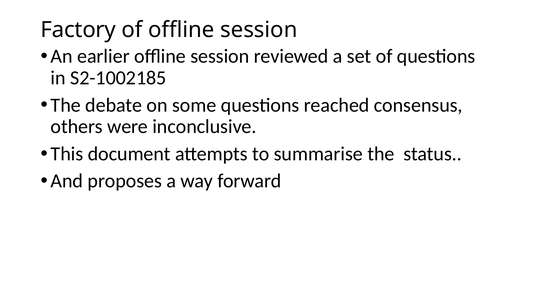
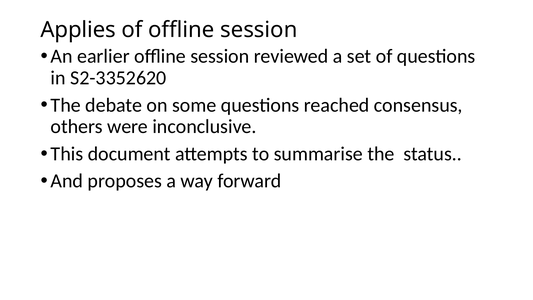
Factory: Factory -> Applies (78, 30)
S2-1002185: S2-1002185 -> S2-3352620 (118, 78)
